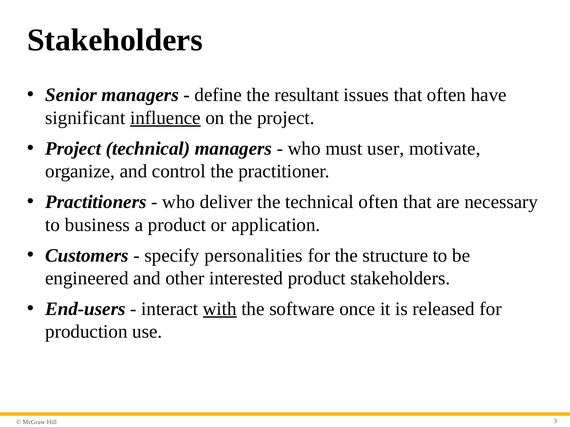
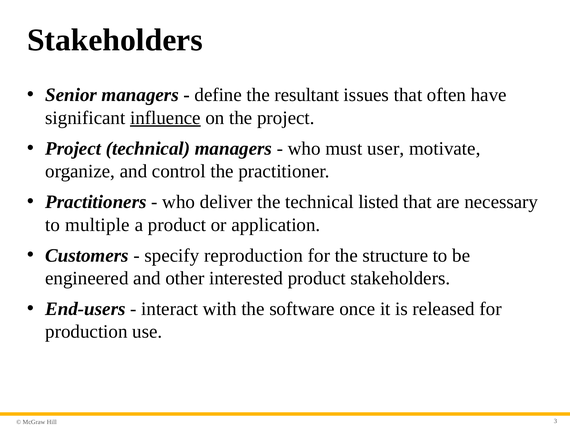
technical often: often -> listed (379, 202)
business: business -> multiple (97, 225)
personalities: personalities -> reproduction (254, 256)
with underline: present -> none (220, 309)
